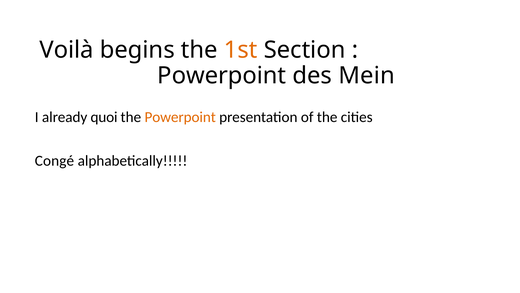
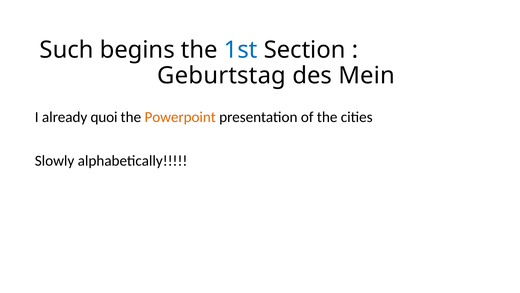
Voilà: Voilà -> Such (67, 50)
1st colour: orange -> blue (241, 50)
Powerpoint: Powerpoint -> Geburtstag (222, 76)
Congé: Congé -> Slowly (55, 161)
